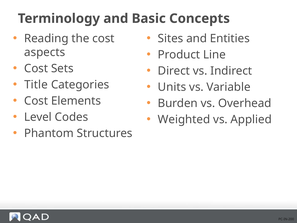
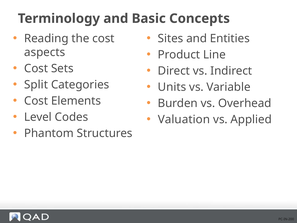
Title: Title -> Split (36, 85)
Weighted: Weighted -> Valuation (184, 119)
